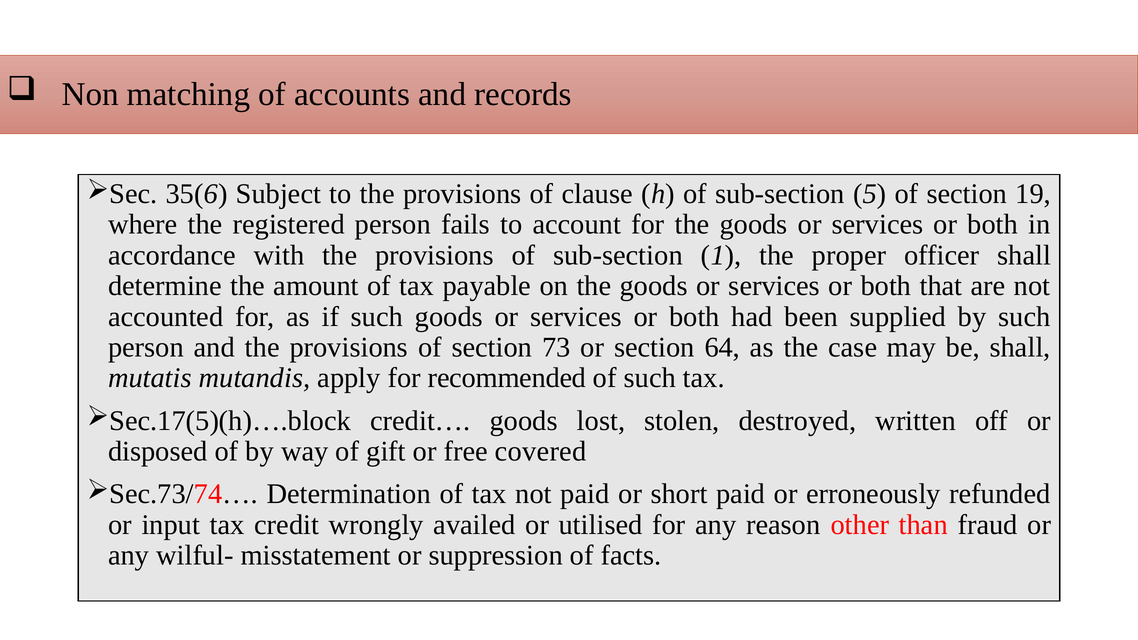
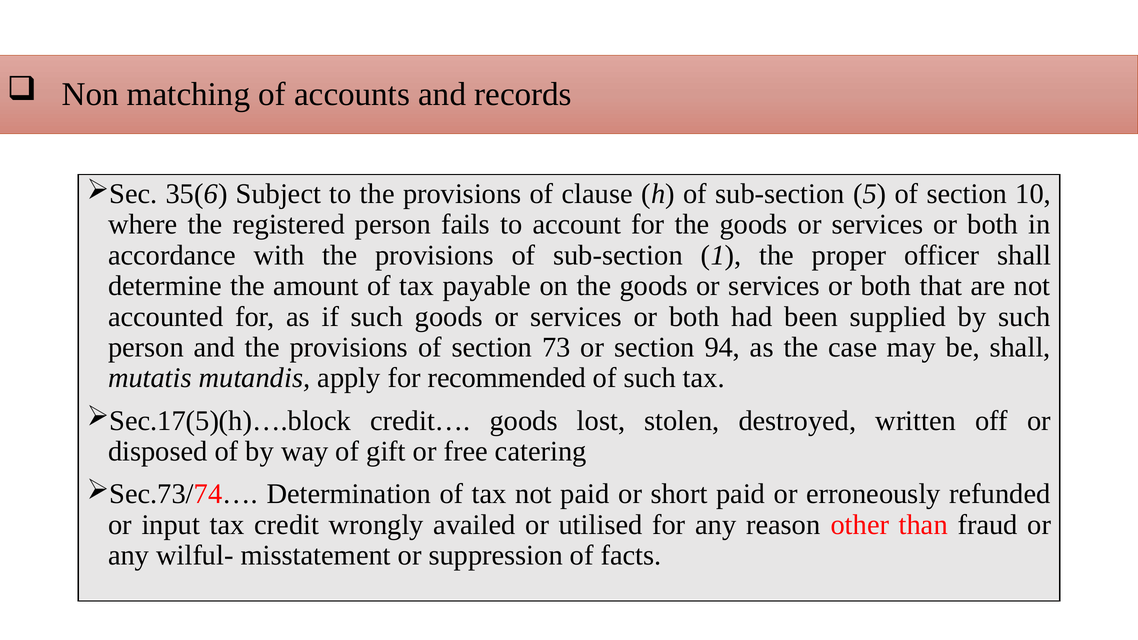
19: 19 -> 10 (1033, 194)
64: 64 -> 94 (722, 347)
covered: covered -> catering (541, 451)
